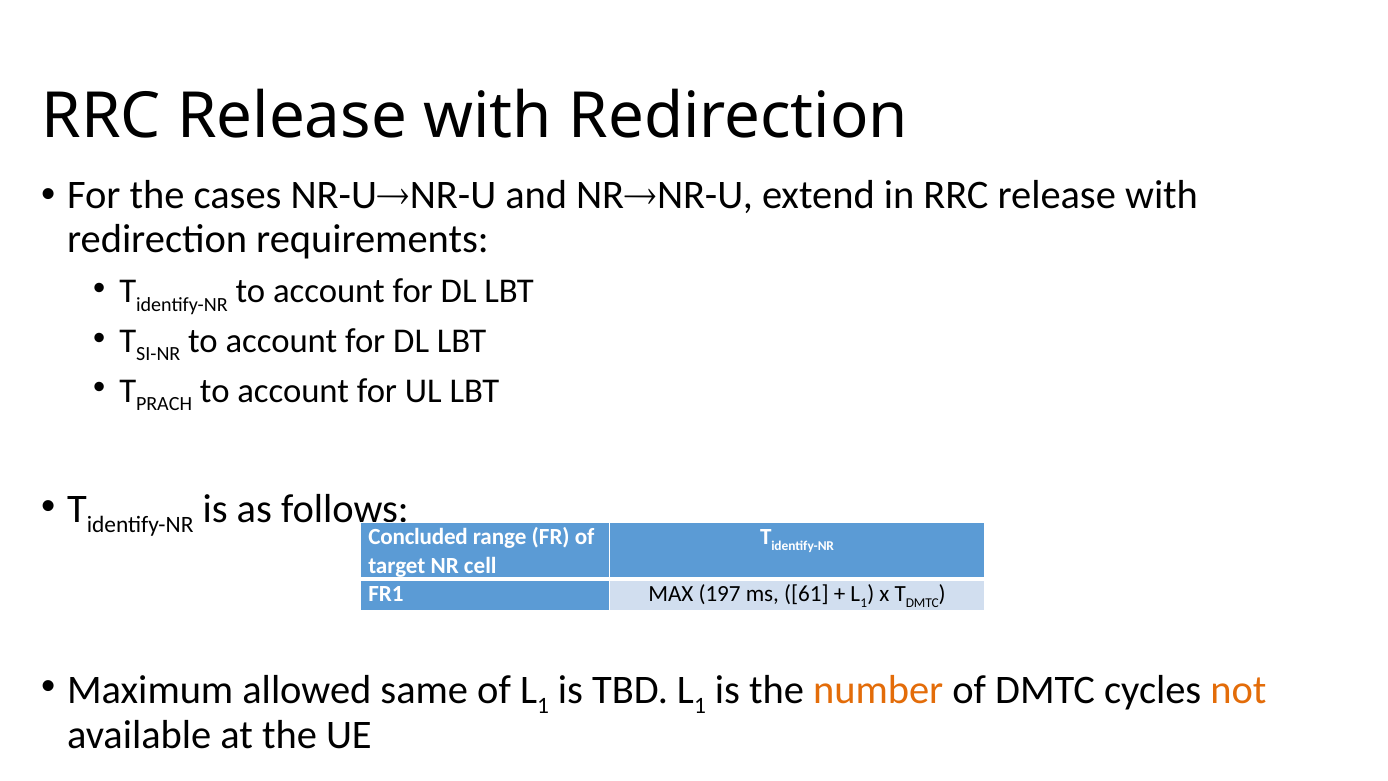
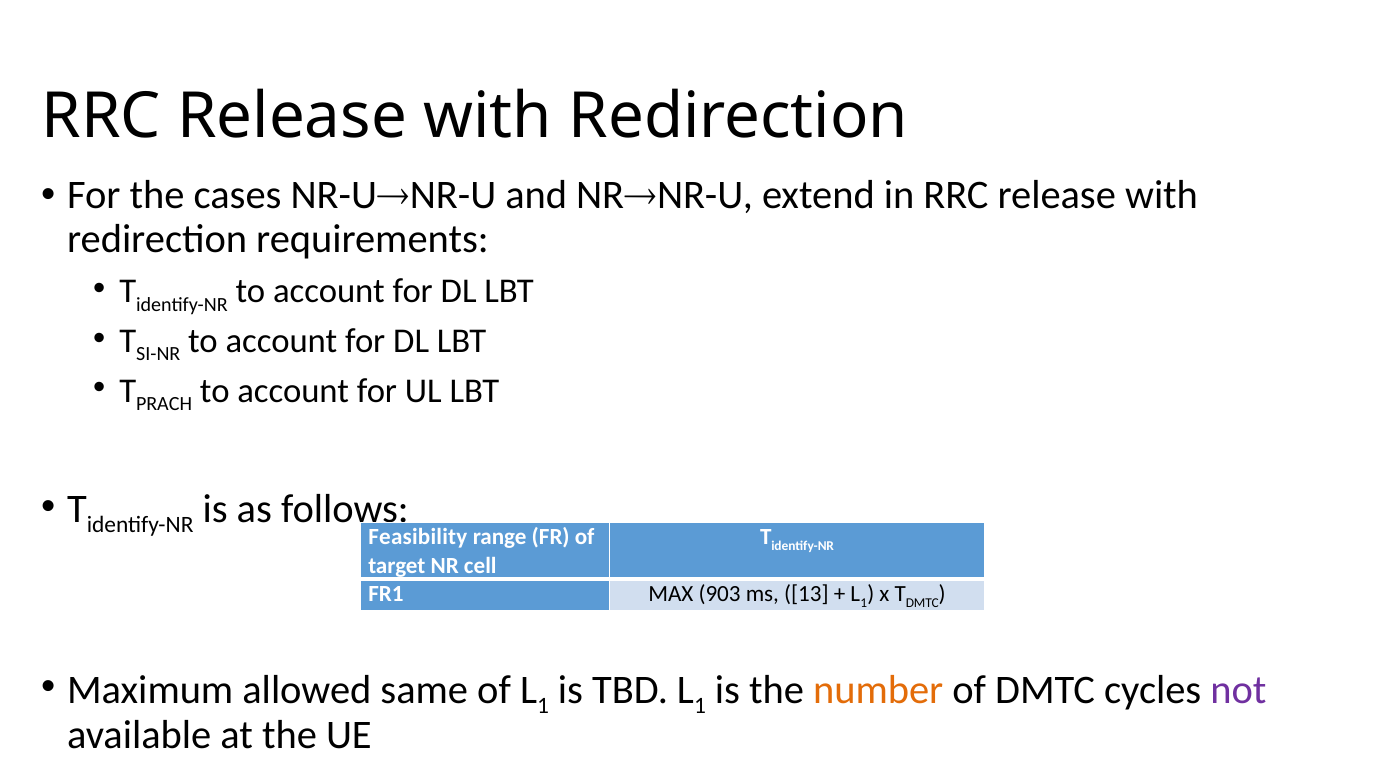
Concluded: Concluded -> Feasibility (418, 537)
197: 197 -> 903 (720, 594)
61: 61 -> 13 (806, 594)
not colour: orange -> purple (1238, 690)
